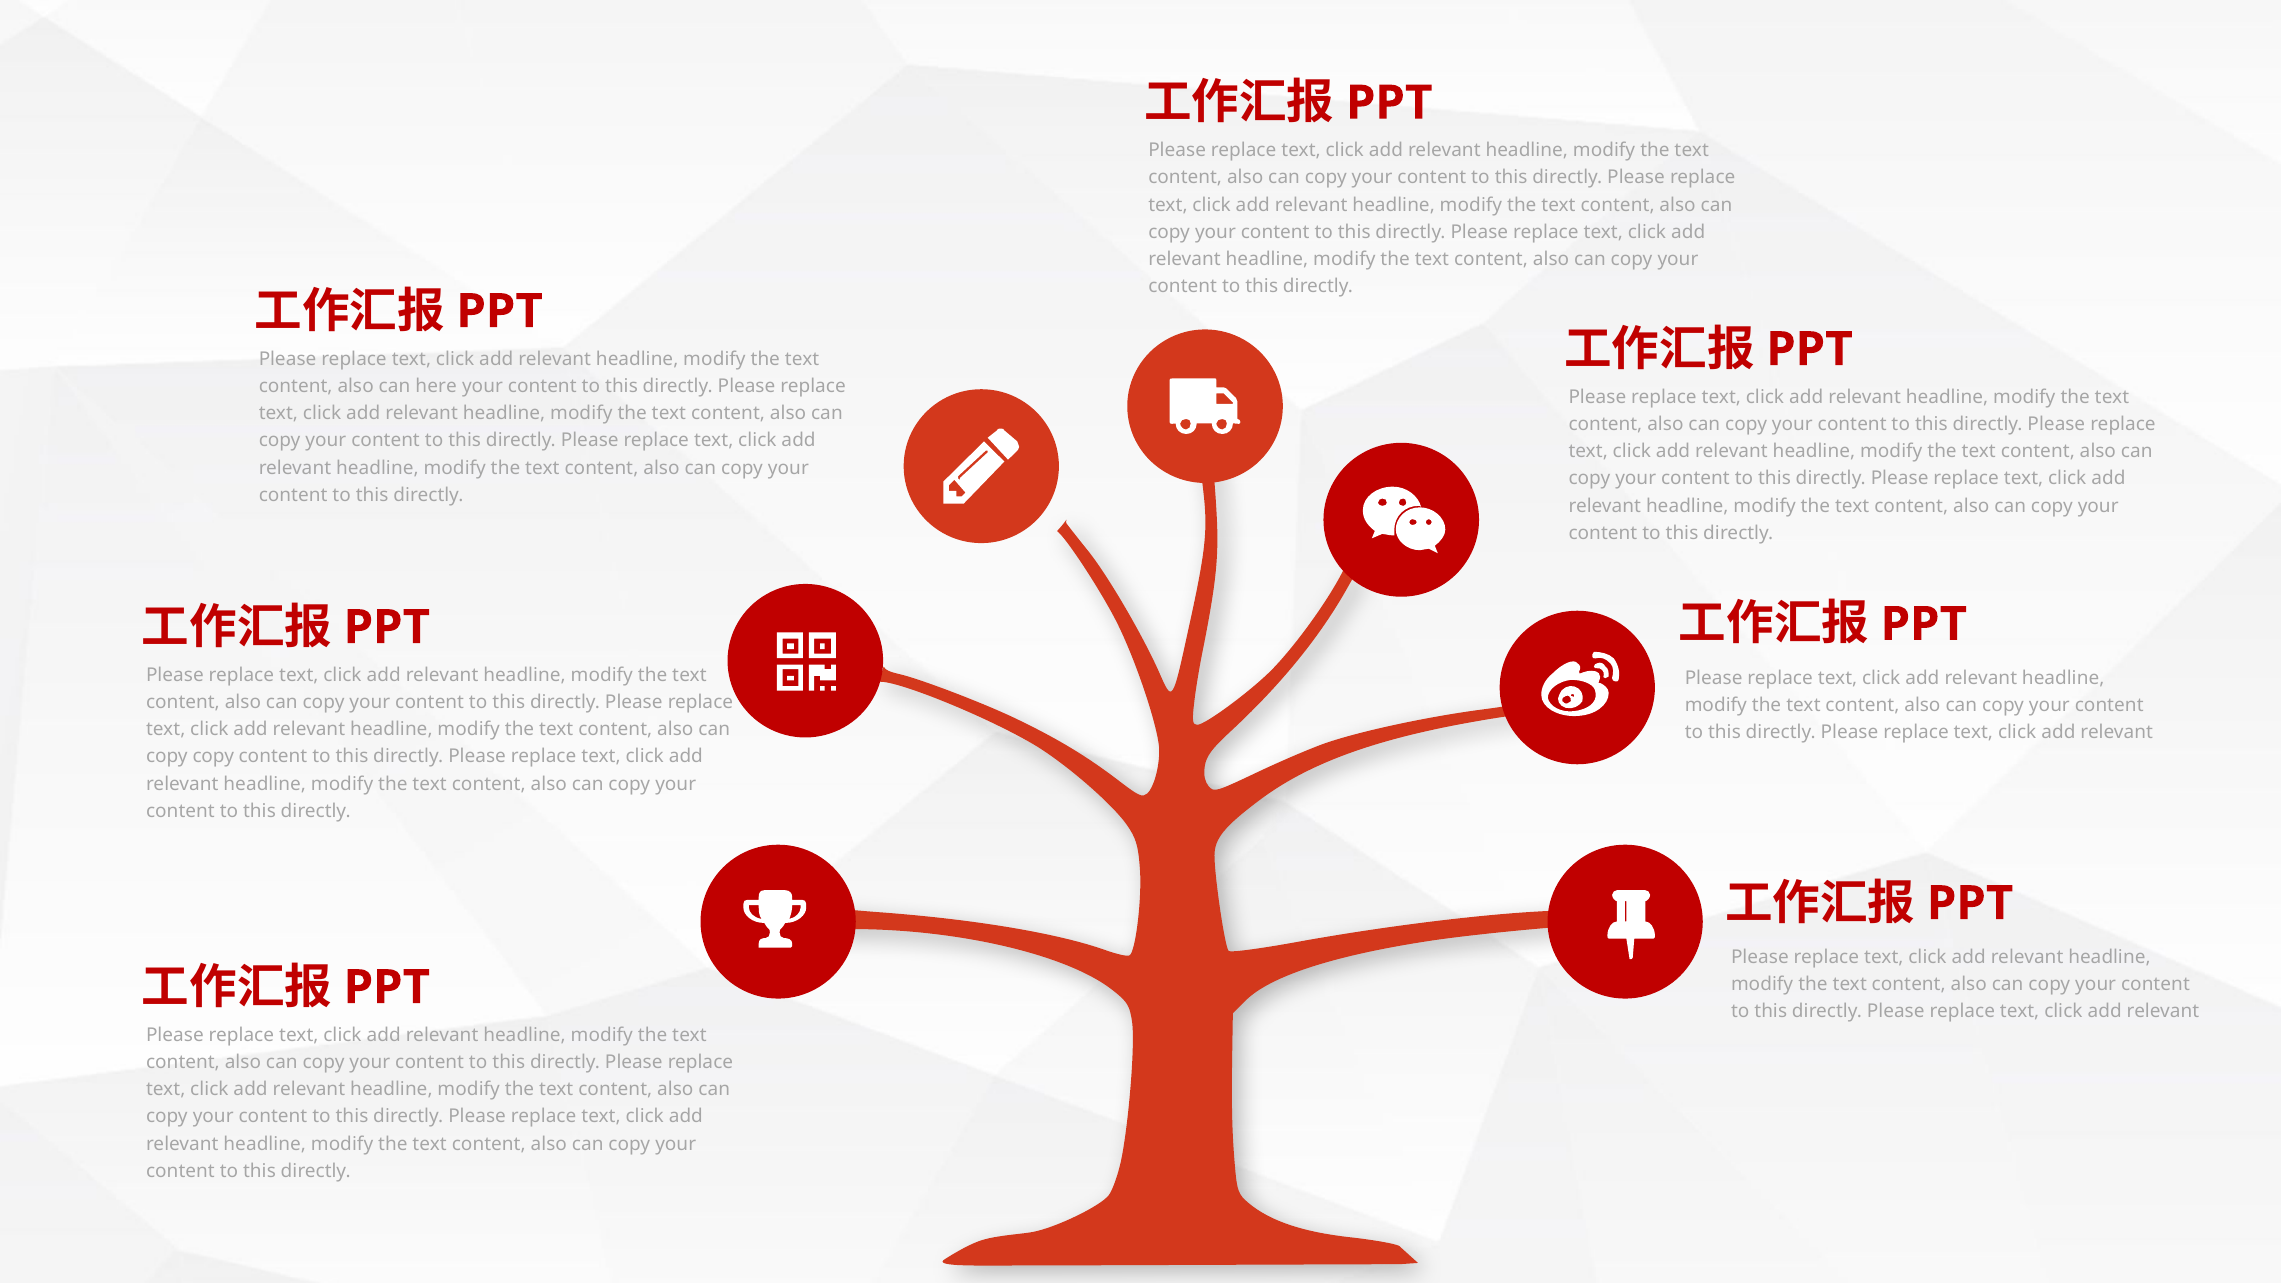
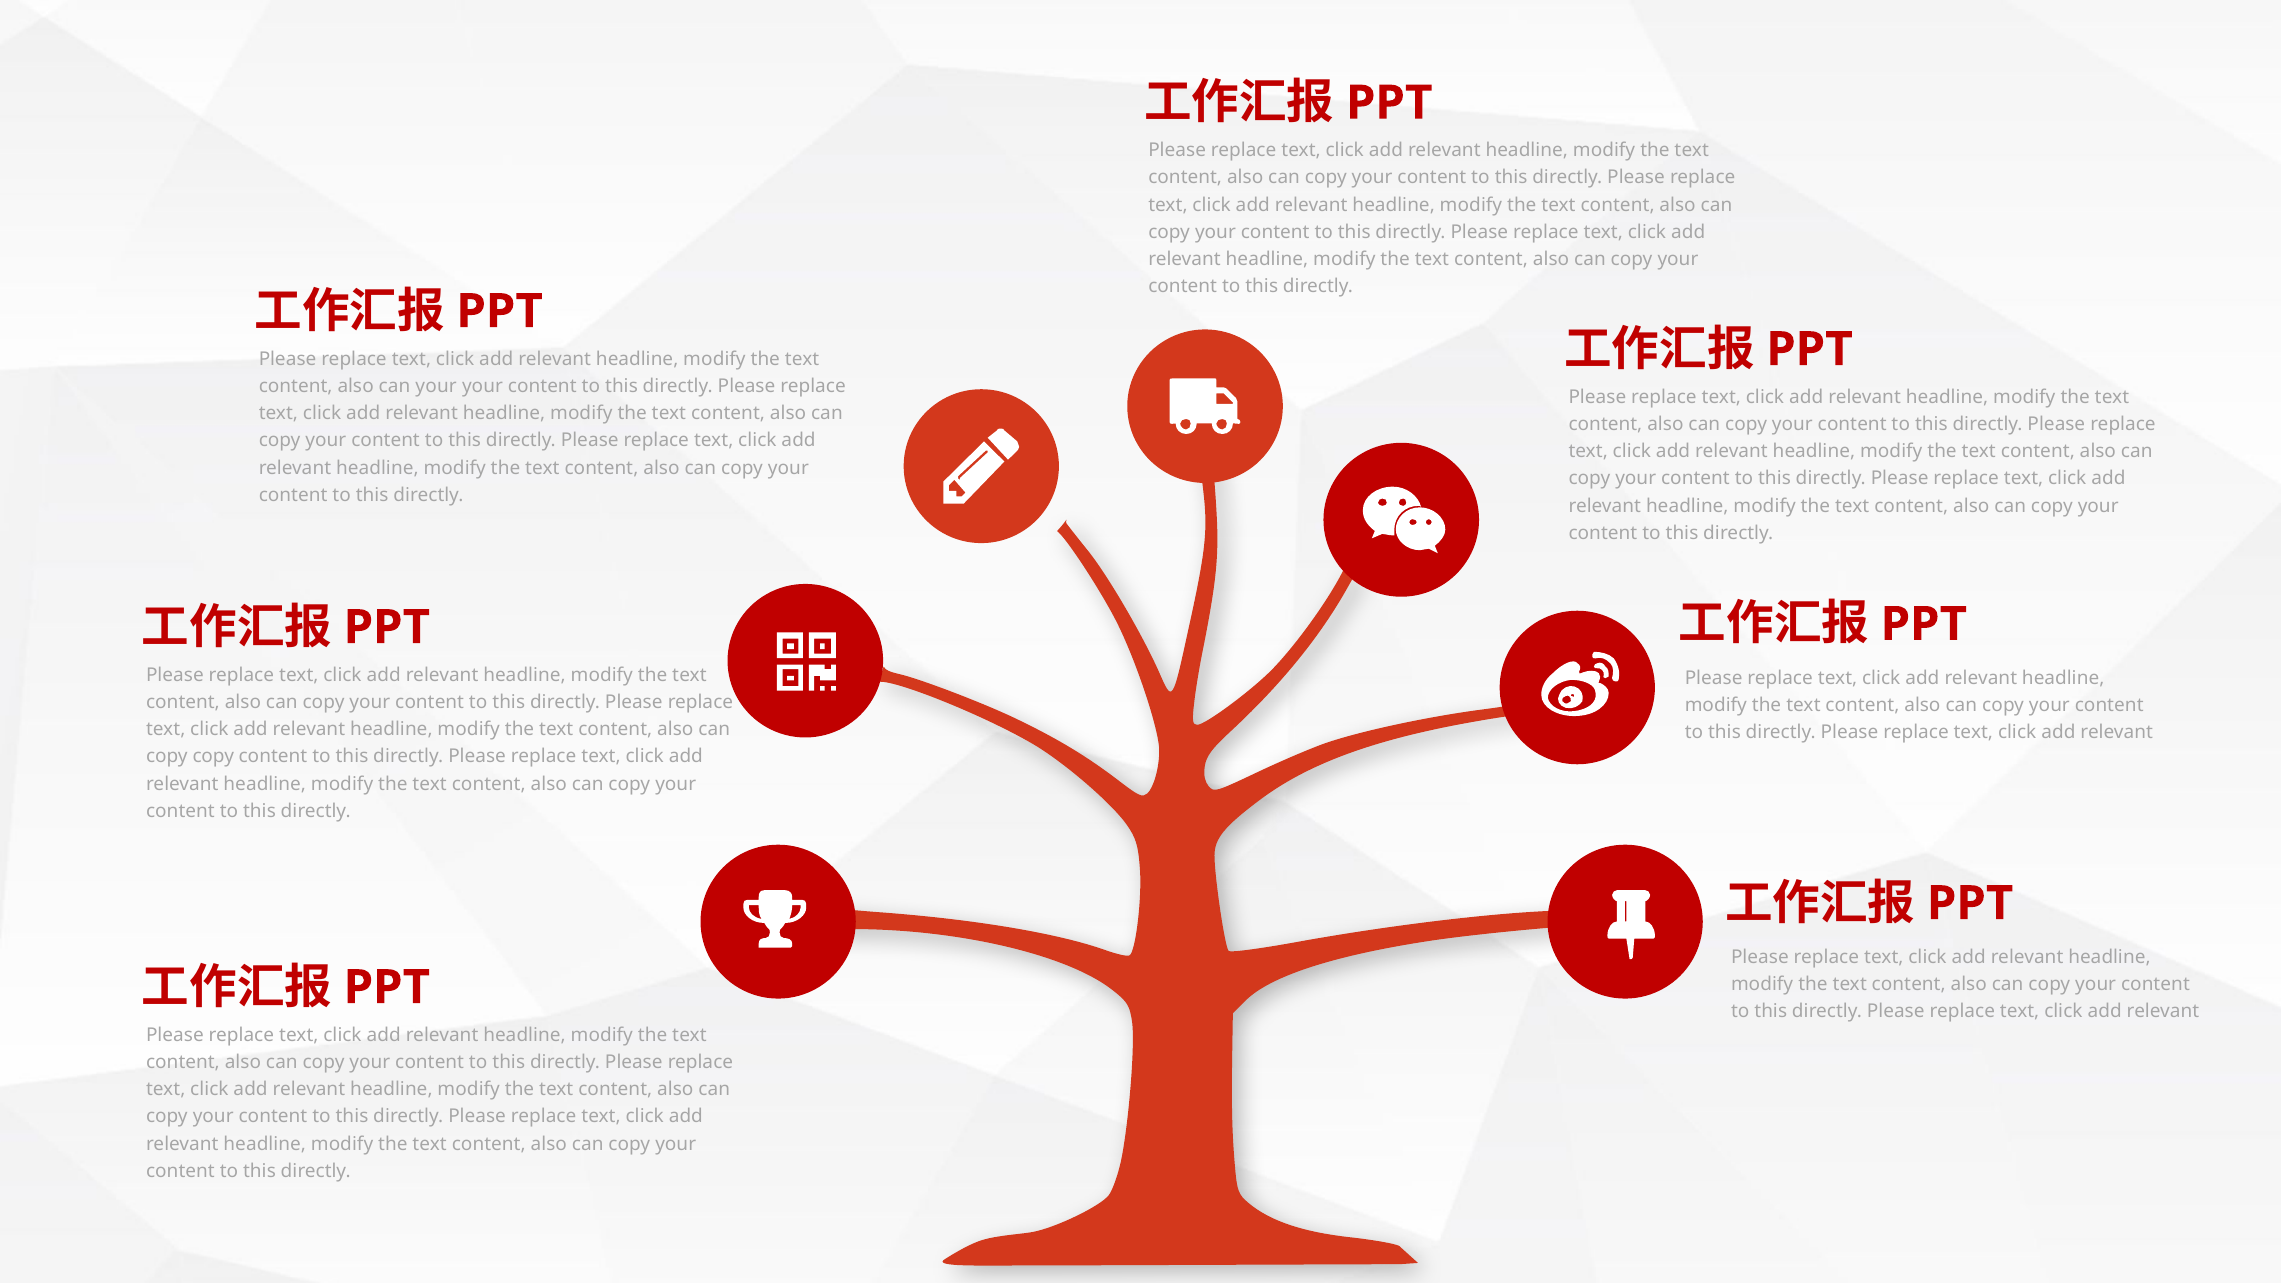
can here: here -> your (436, 386)
